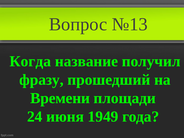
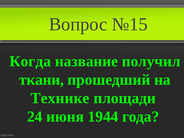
№13: №13 -> №15 (130, 24)
фразу: фразу -> ткани (41, 80)
Времени: Времени -> Технике (60, 98)
1949: 1949 -> 1944 (103, 117)
